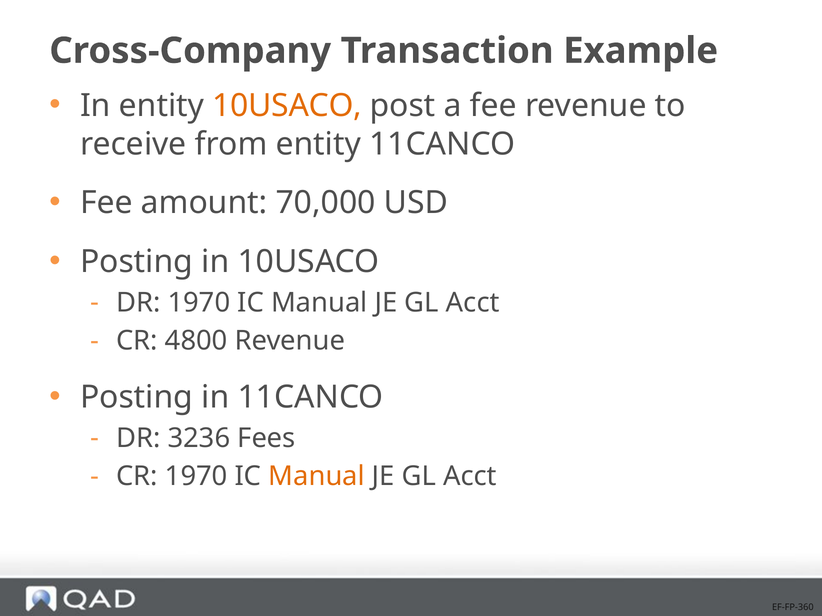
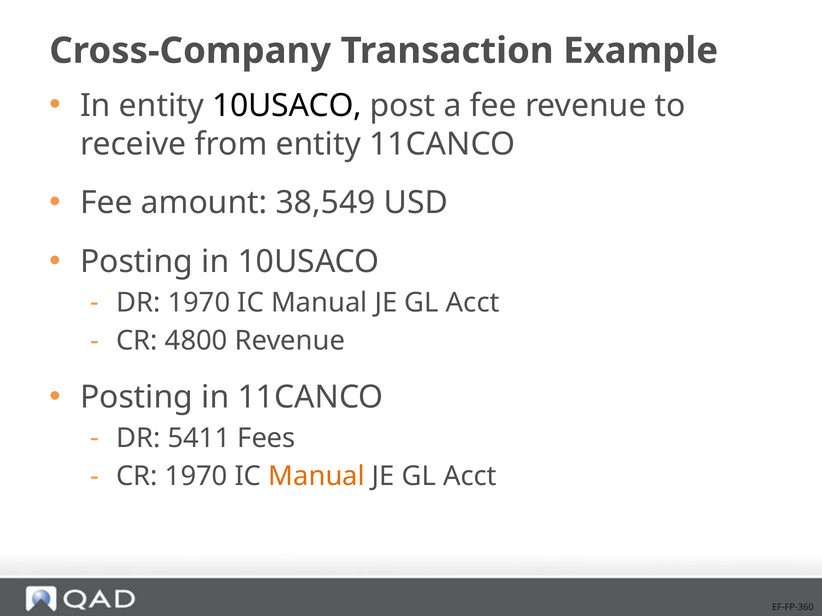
10USACO colour: orange -> black (287, 106)
70,000: 70,000 -> 38,549 (326, 203)
3236: 3236 -> 5411 (199, 438)
